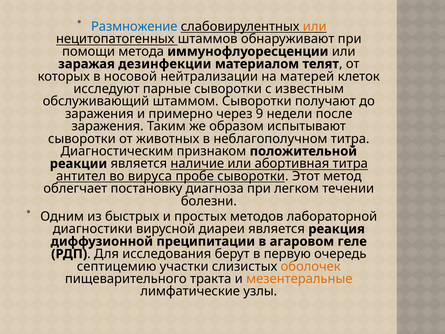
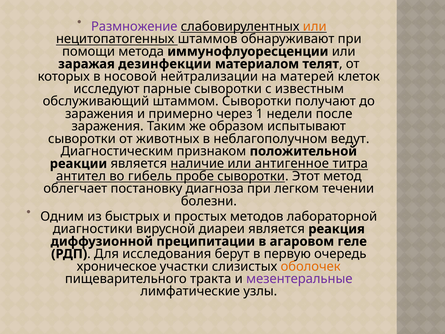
Размножение colour: blue -> purple (134, 27)
9: 9 -> 1 (260, 114)
неблагополучном титра: титра -> ведут (350, 139)
абортивная: абортивная -> антигенное (292, 164)
вируса: вируса -> гибель (150, 176)
септицемию: септицемию -> хроническое (117, 266)
мезентеральные colour: orange -> purple (299, 279)
